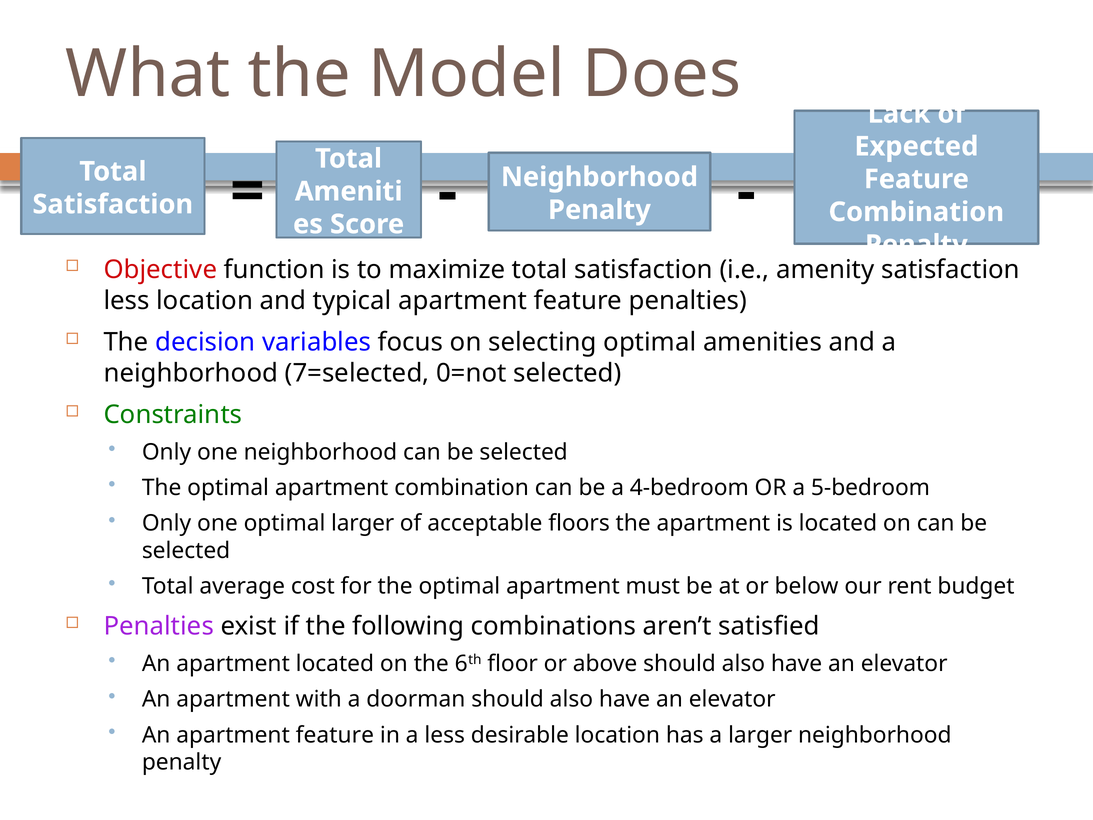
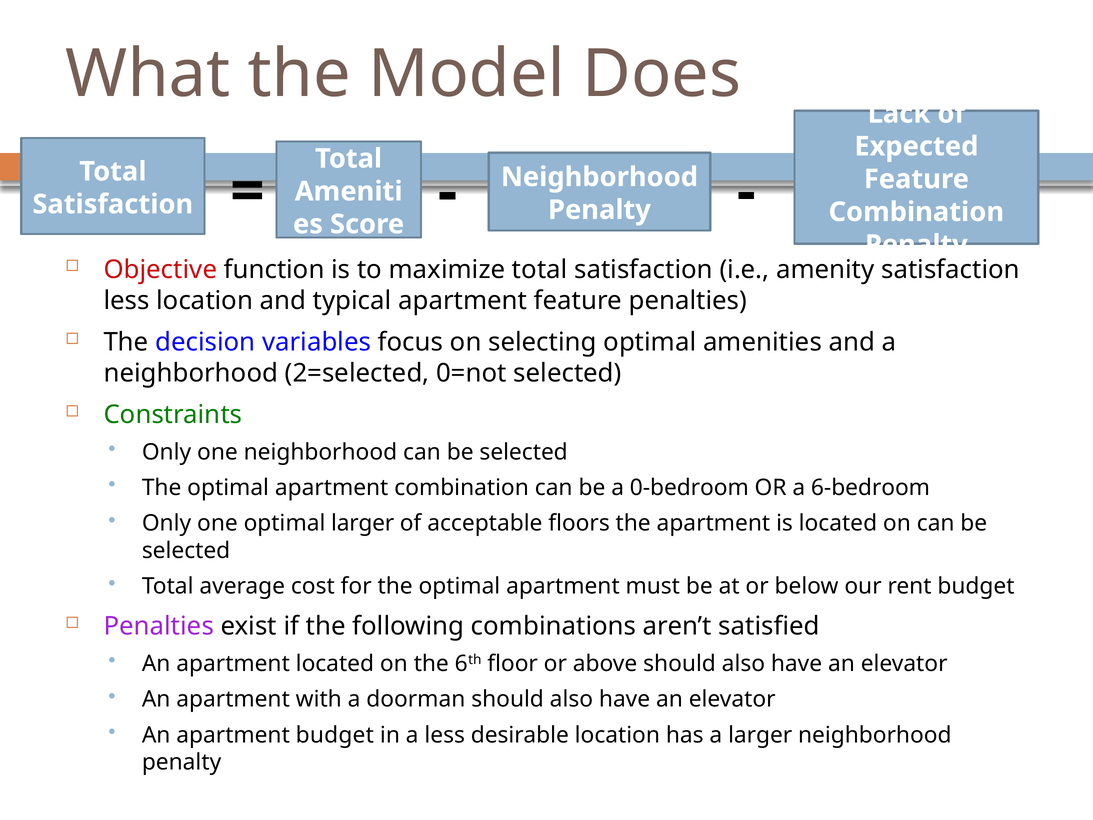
7=selected: 7=selected -> 2=selected (357, 373)
4-bedroom: 4-bedroom -> 0-bedroom (689, 488)
5-bedroom: 5-bedroom -> 6-bedroom (871, 488)
An apartment feature: feature -> budget (335, 735)
